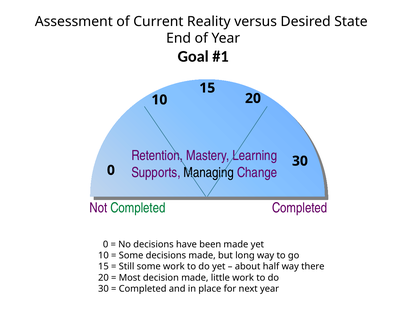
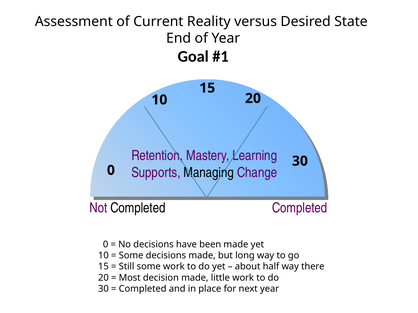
Completed colour: green -> black (138, 208)
